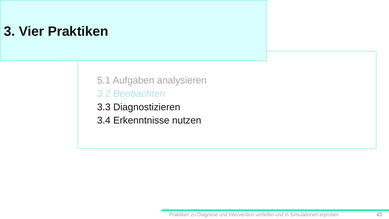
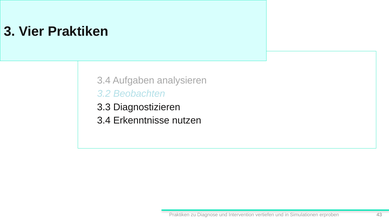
5.1: 5.1 -> 3.4 (104, 80)
